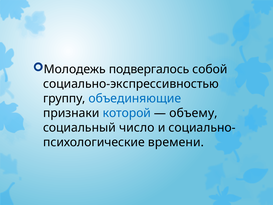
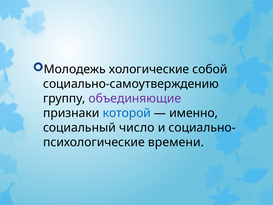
подвергалось: подвергалось -> хологические (149, 69)
социально-экспрессивностью: социально-экспрессивностью -> социально-самоутверждению (131, 84)
объединяющие colour: blue -> purple (135, 98)
объему: объему -> именно (194, 113)
